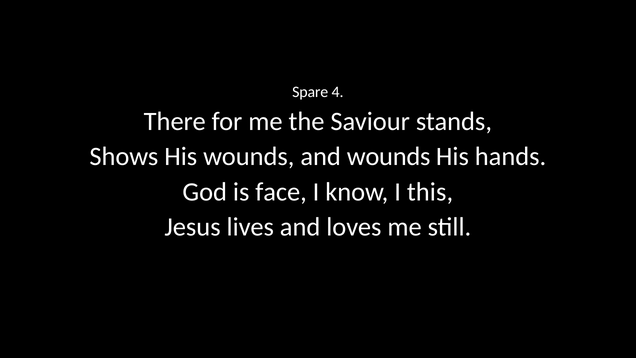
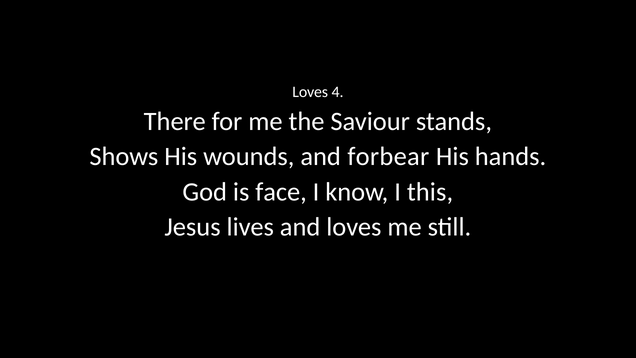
Spare: Spare -> Loves (310, 92)
and wounds: wounds -> forbear (388, 157)
